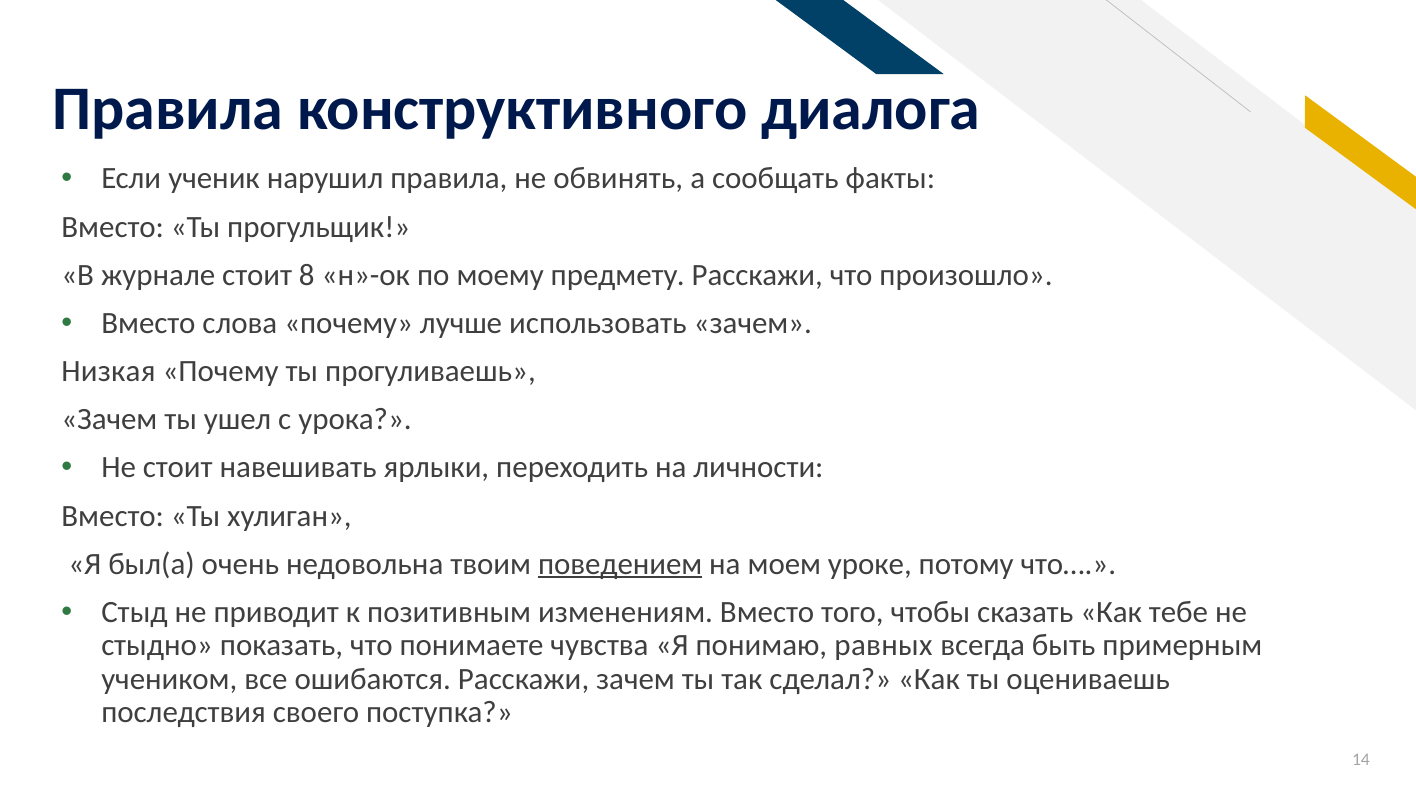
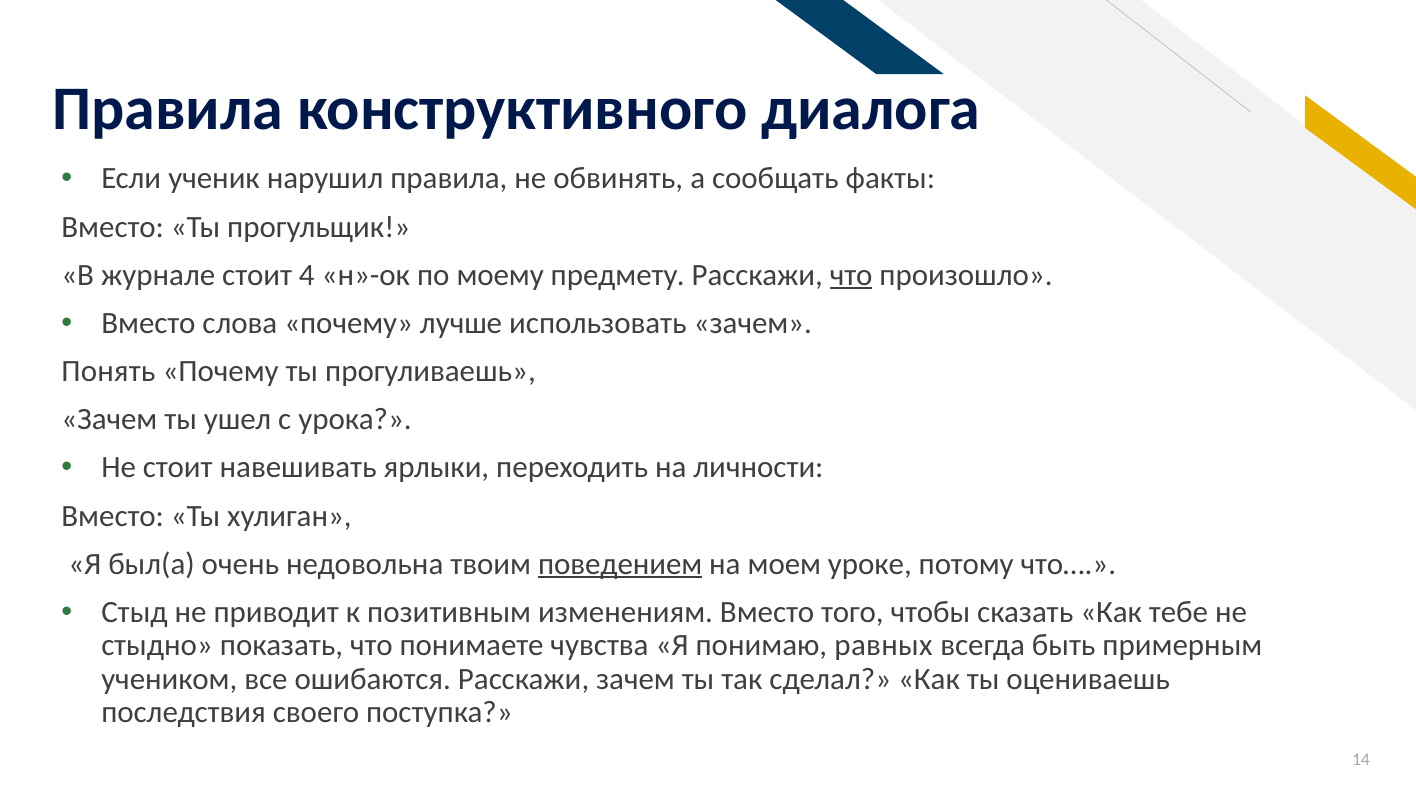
8: 8 -> 4 (307, 275)
что underline: none -> present (851, 275)
Низкая: Низкая -> Понять (108, 372)
